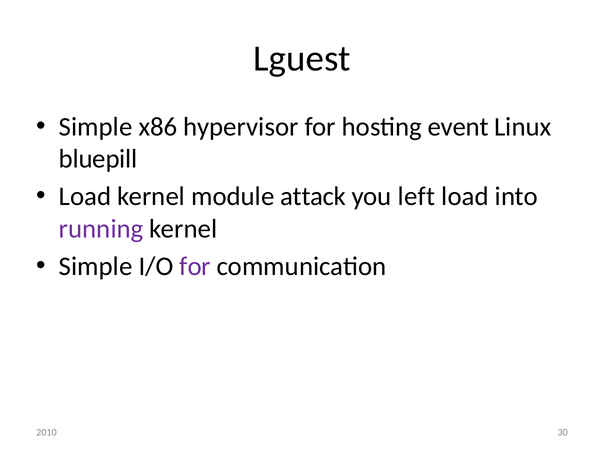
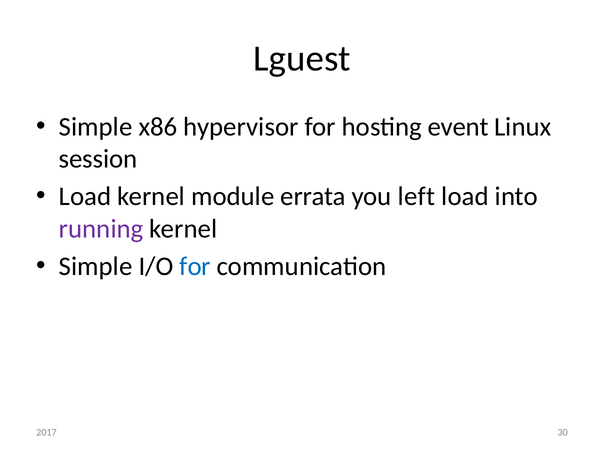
bluepill: bluepill -> session (98, 159)
attack: attack -> errata (313, 197)
for colour: purple -> blue (195, 266)
2010: 2010 -> 2017 (46, 433)
